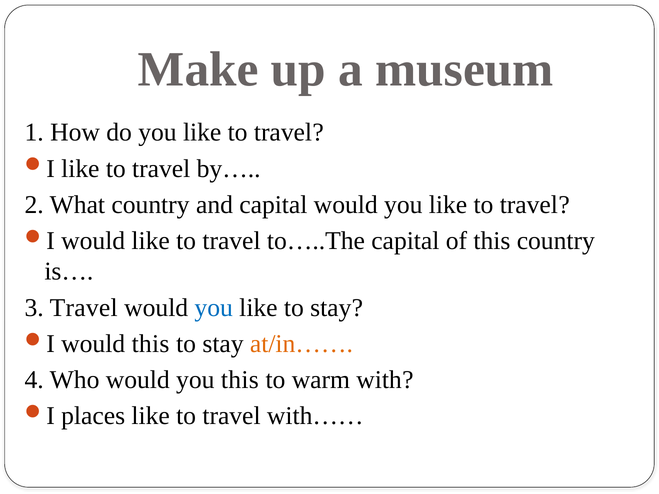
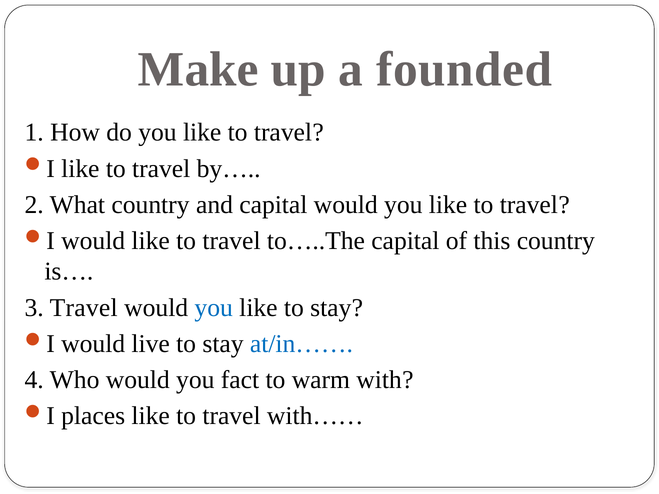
museum: museum -> founded (464, 69)
would this: this -> live (151, 344)
at/in…… colour: orange -> blue (301, 344)
you this: this -> fact (240, 380)
